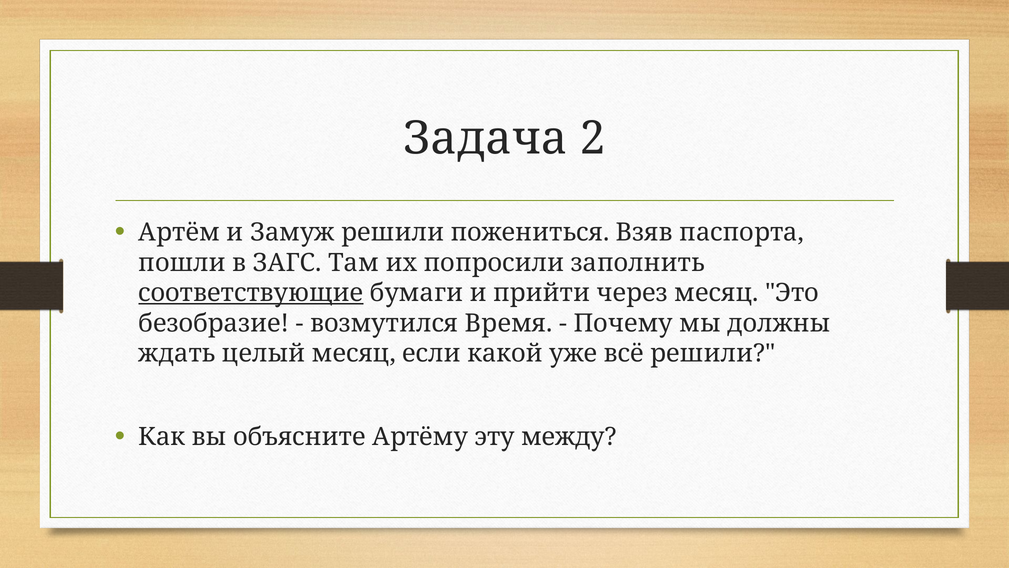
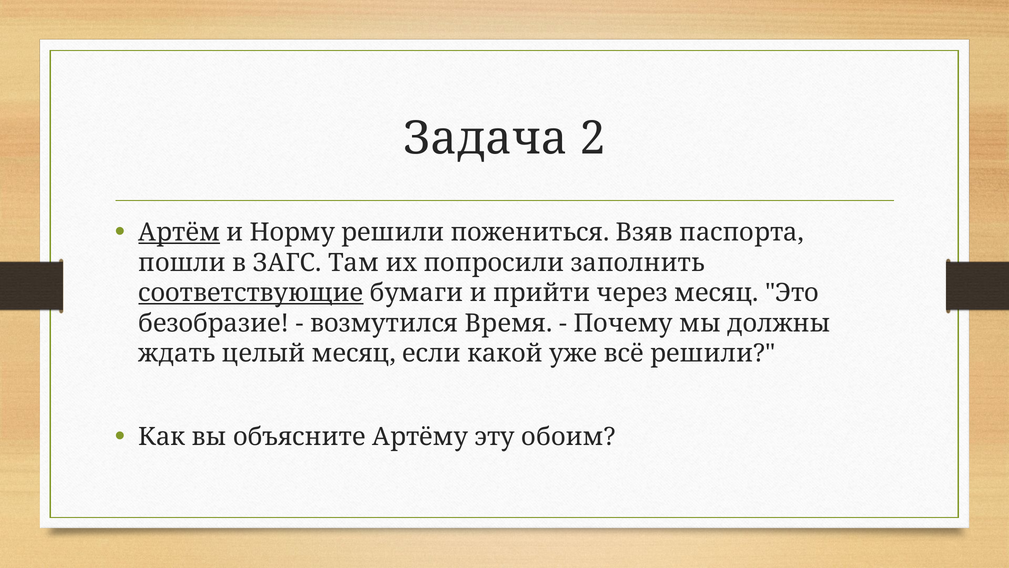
Артём underline: none -> present (179, 232)
Замуж: Замуж -> Норму (292, 232)
между: между -> обоим (569, 437)
